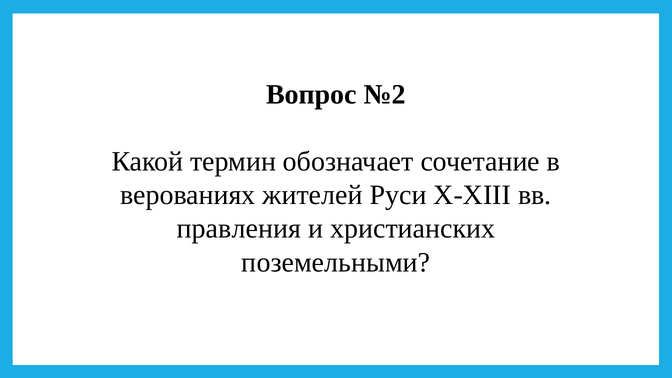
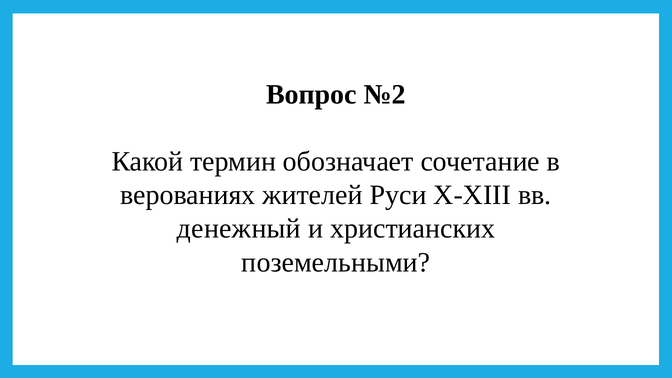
правления: правления -> денежный (239, 229)
